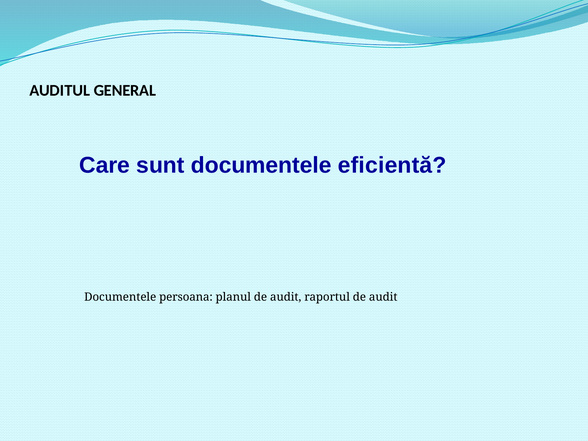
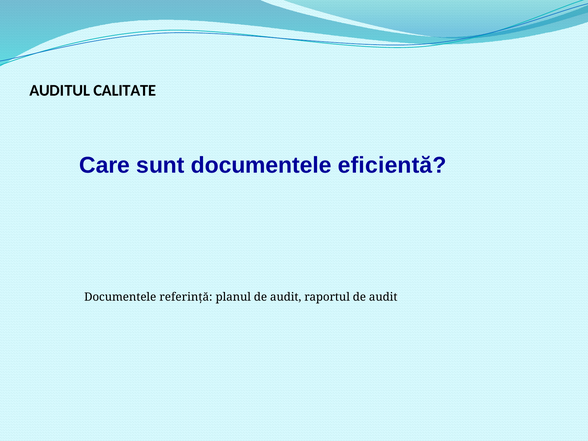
GENERAL: GENERAL -> CALITATE (125, 90)
persoana: persoana -> referinţă (186, 297)
